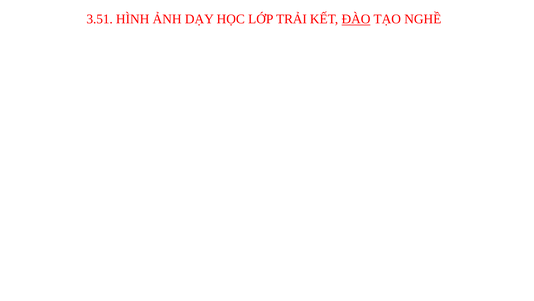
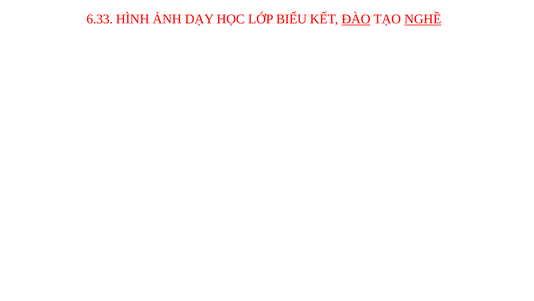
3.51: 3.51 -> 6.33 (100, 19)
TRẢI: TRẢI -> BIỂU (291, 19)
NGHỀ underline: none -> present (423, 19)
